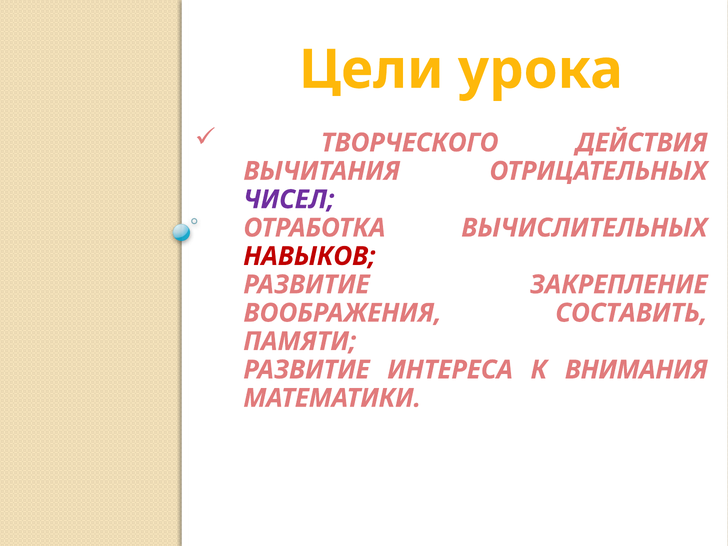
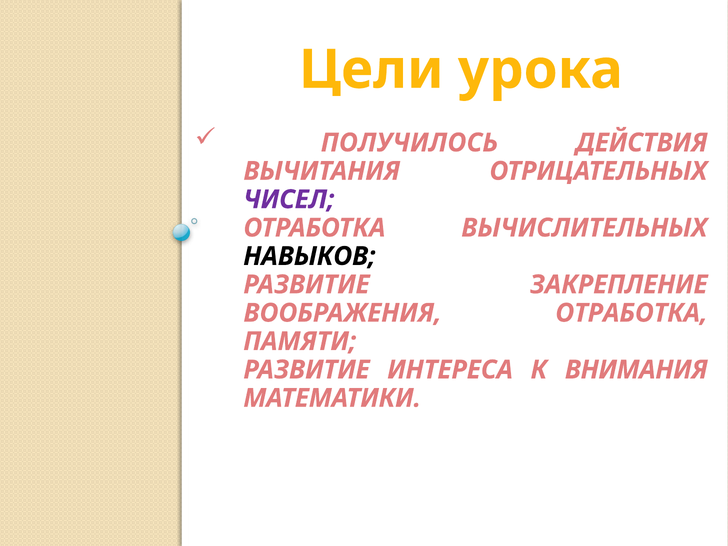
ТВОРЧЕСКОГО: ТВОРЧЕСКОГО -> ПОЛУЧИЛОСЬ (409, 143)
НАВЫКОВ colour: red -> black (310, 256)
ВООБРАЖЕНИЯ СОСТАВИТЬ: СОСТАВИТЬ -> ОТРАБОТКА (631, 313)
